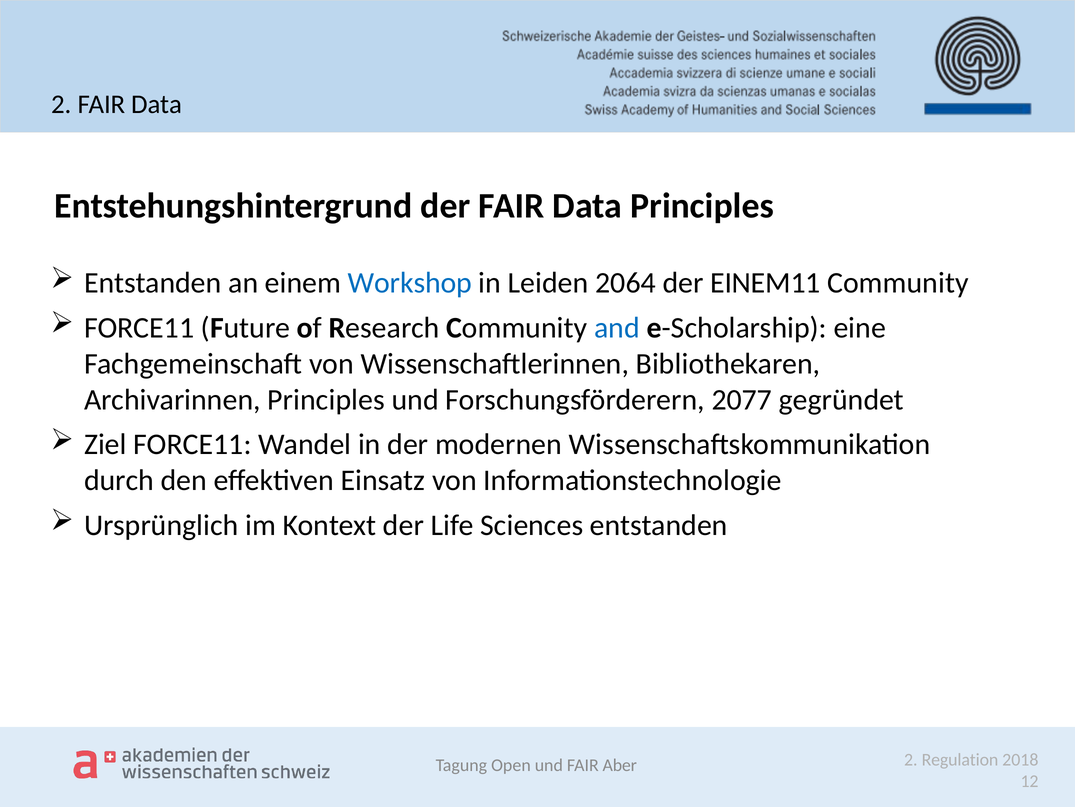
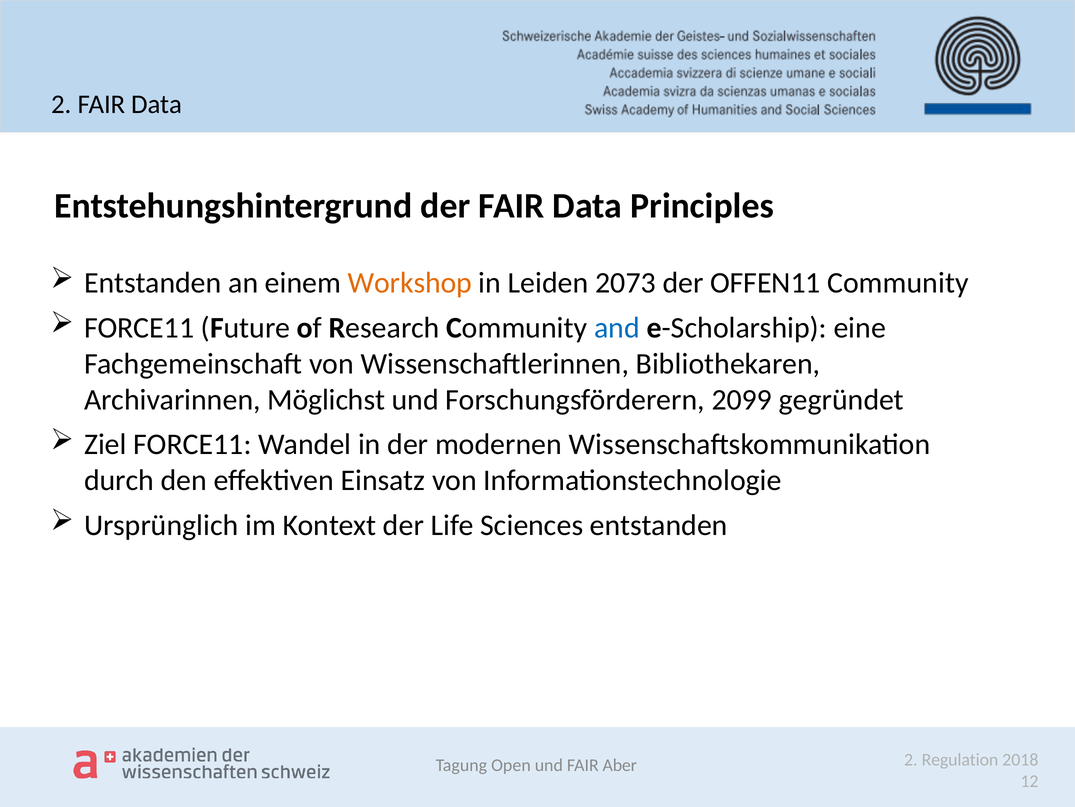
Workshop colour: blue -> orange (410, 283)
2064: 2064 -> 2073 (626, 283)
EINEM11: EINEM11 -> OFFEN11 (765, 283)
Archivarinnen Principles: Principles -> Möglichst (326, 399)
2077: 2077 -> 2099 (742, 399)
